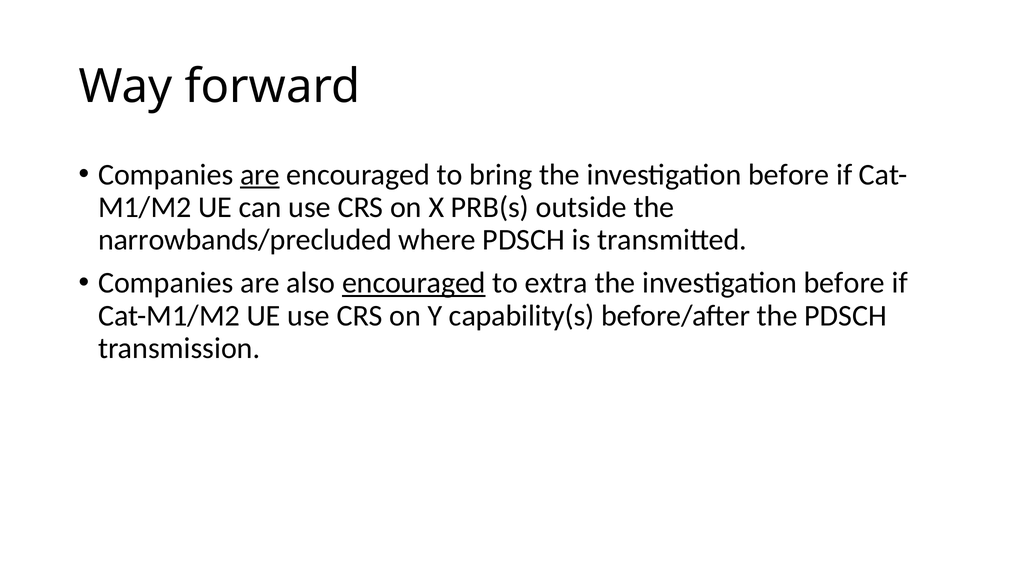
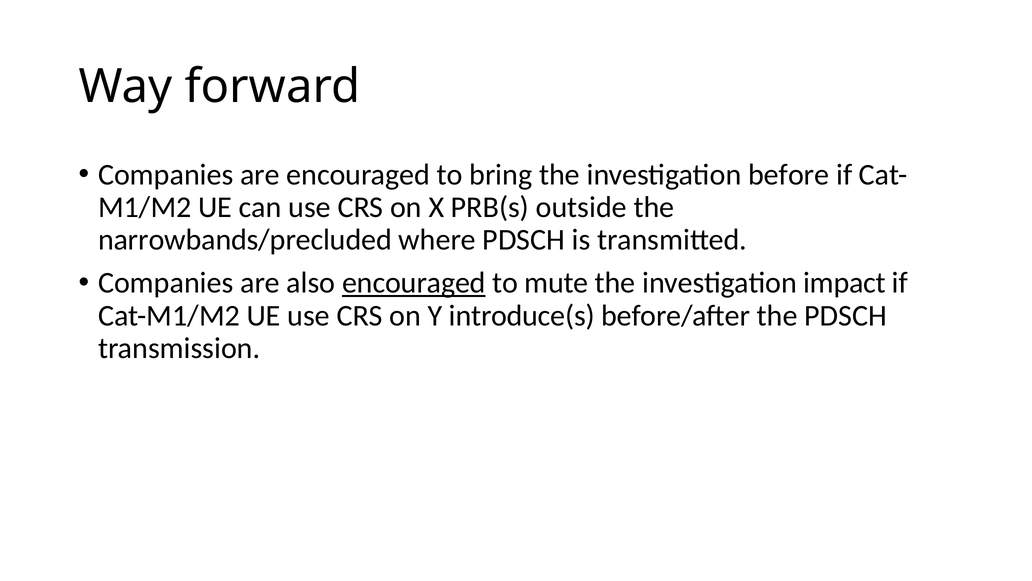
are underline: present -> none (260, 174)
extra: extra -> mute (556, 283)
before: before -> impact (844, 283)
capability(s: capability(s -> introduce(s (522, 315)
